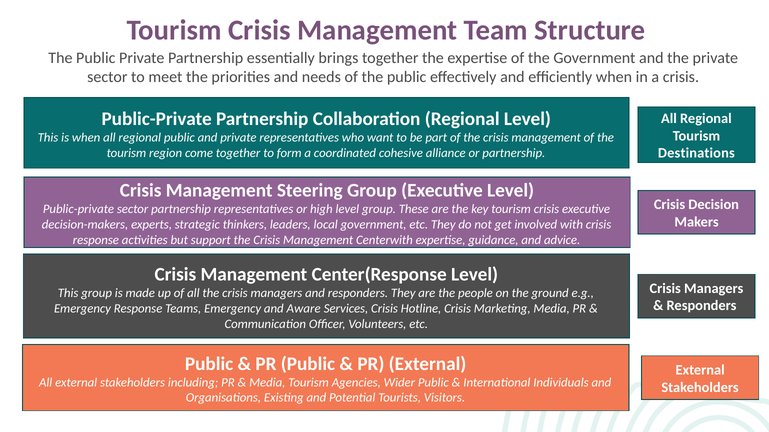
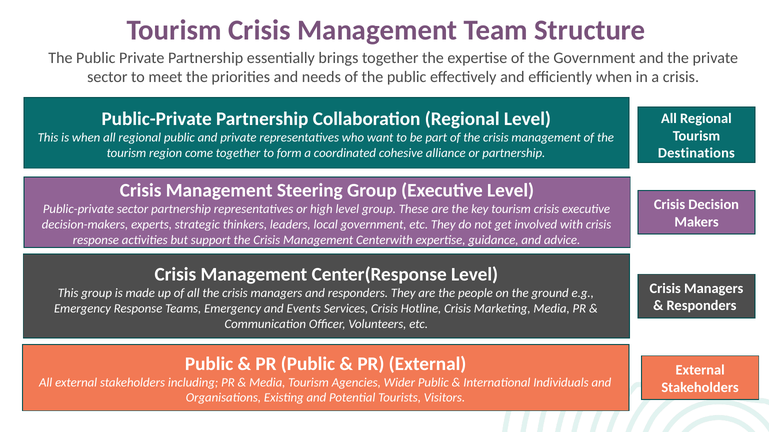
Aware: Aware -> Events (304, 309)
